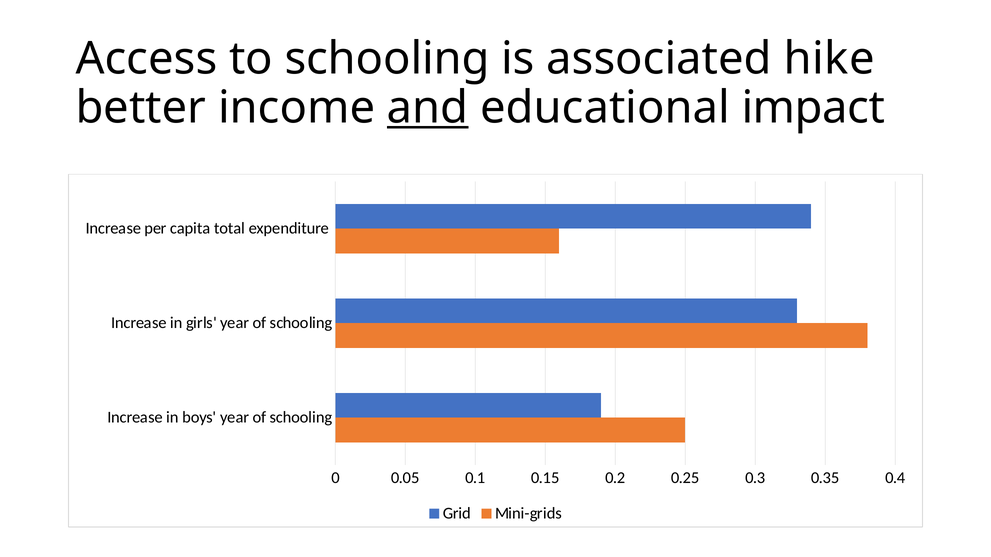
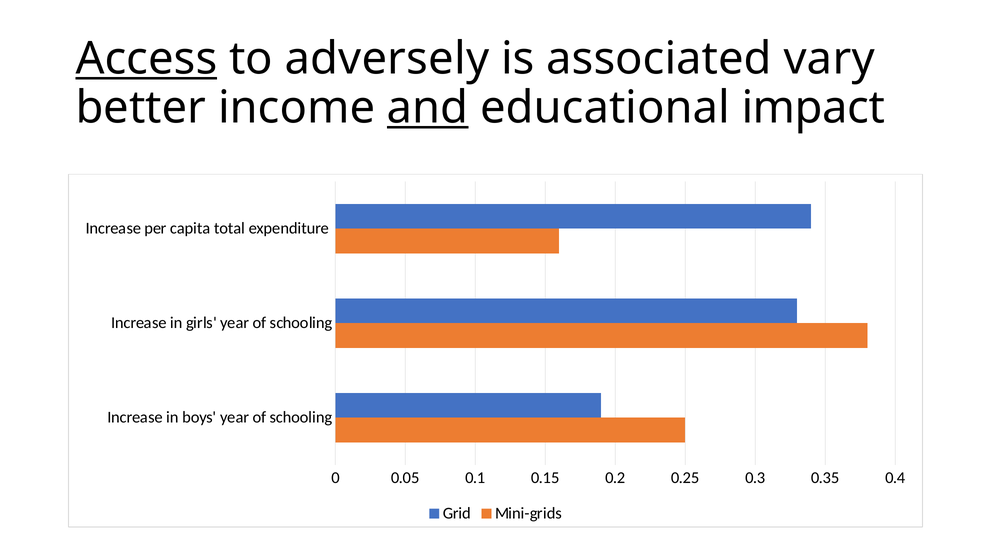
Access underline: none -> present (146, 59)
to schooling: schooling -> adversely (387, 59)
hike: hike -> vary (829, 59)
